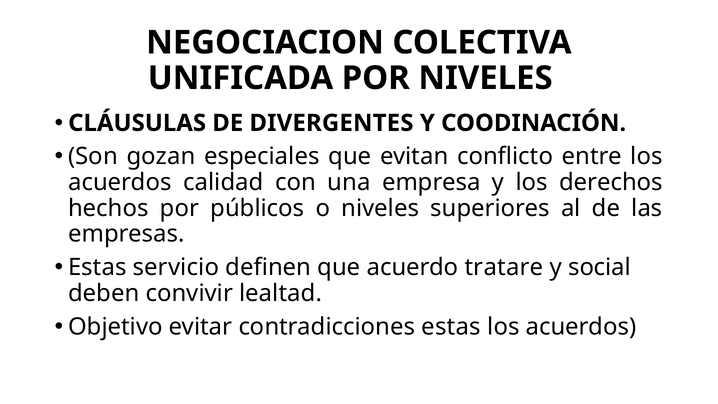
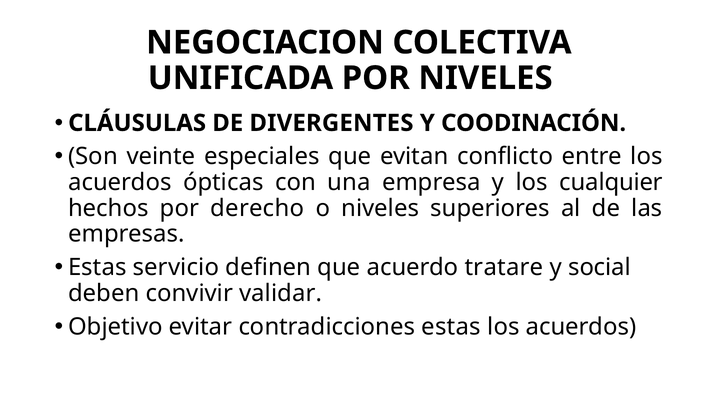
gozan: gozan -> veinte (161, 156)
calidad: calidad -> ópticas (223, 182)
derechos: derechos -> cualquier (611, 182)
públicos: públicos -> derecho (257, 208)
lealtad: lealtad -> validar (281, 293)
